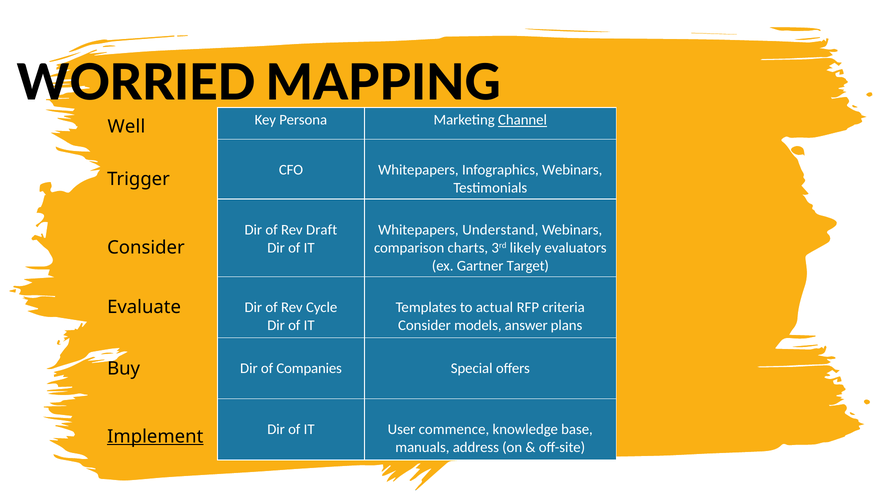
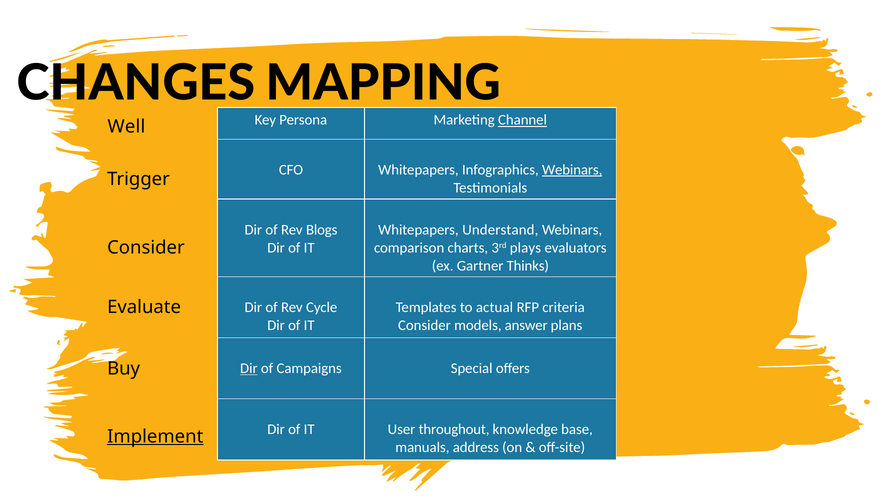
WORRIED: WORRIED -> CHANGES (136, 83)
Webinars underline: none -> present (572, 170)
Draft: Draft -> Blogs (322, 230)
likely: likely -> plays (525, 248)
Target: Target -> Thinks (528, 266)
Dir underline: none -> present (249, 369)
Companies: Companies -> Campaigns (309, 369)
commence: commence -> throughout (454, 430)
